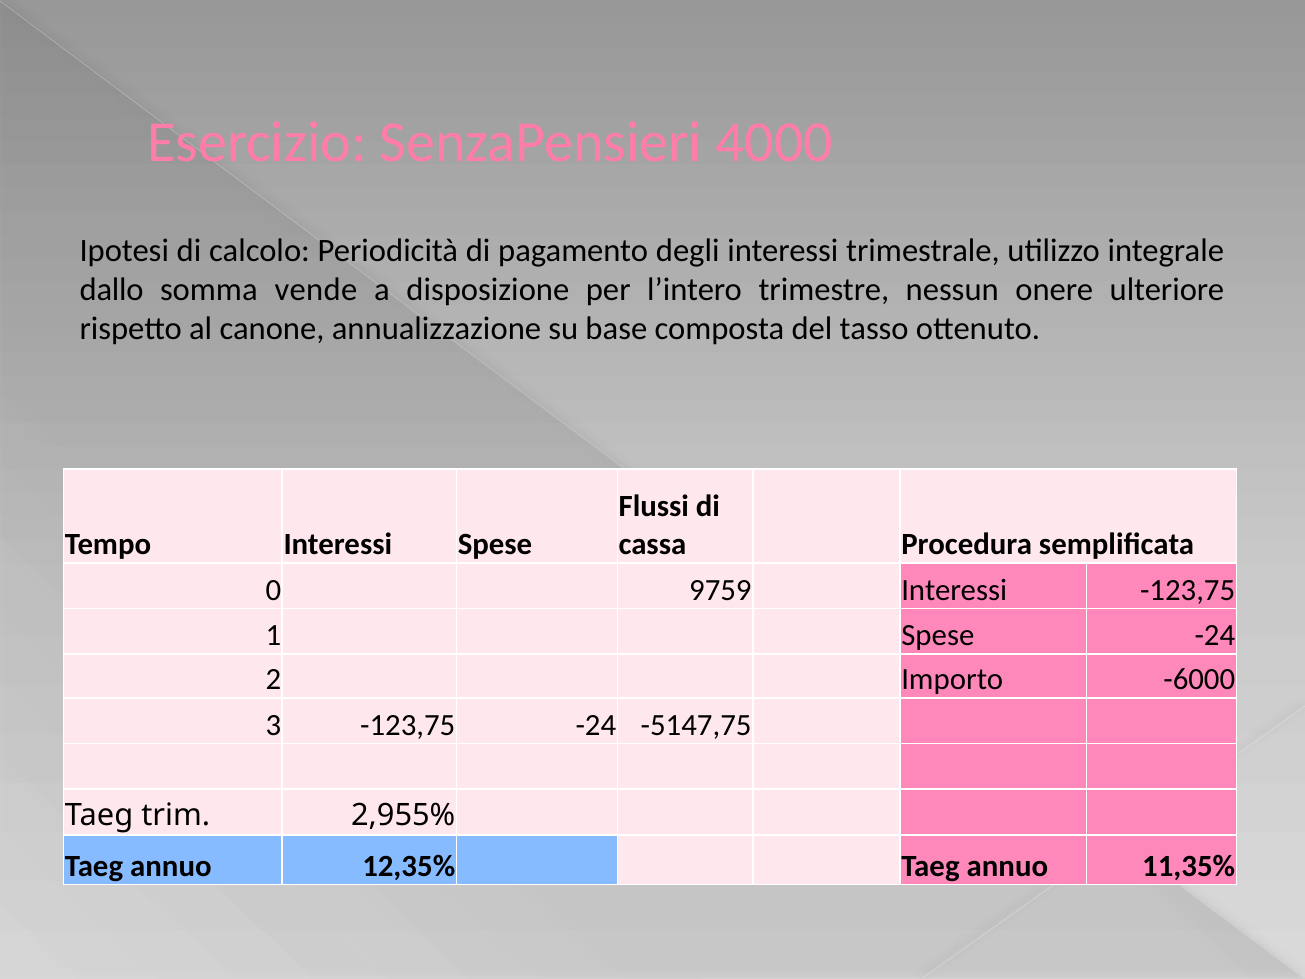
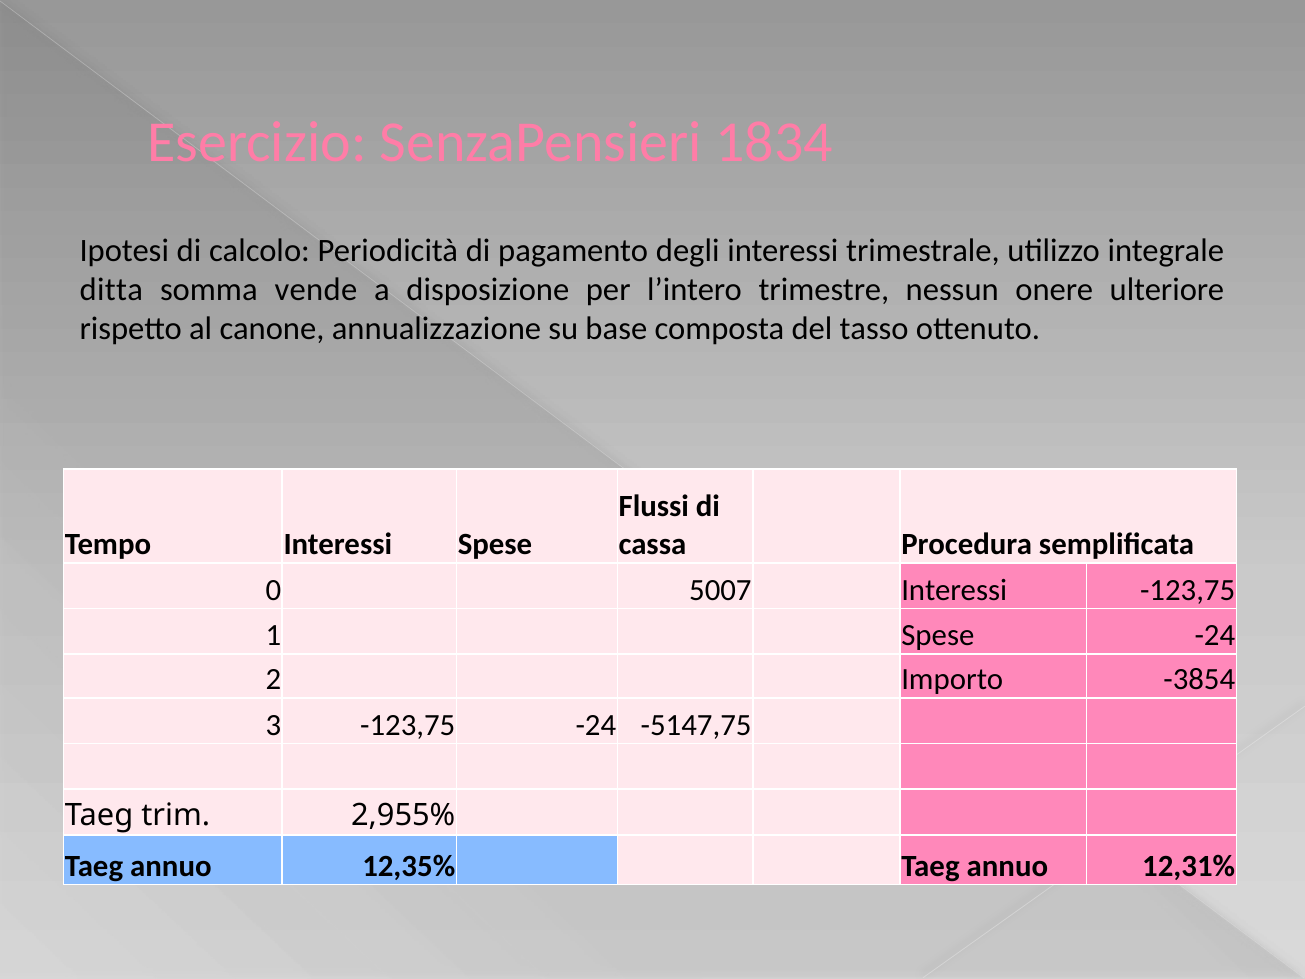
4000: 4000 -> 1834 (774, 142)
dallo: dallo -> ditta (111, 290)
9759: 9759 -> 5007 (720, 590)
-6000: -6000 -> -3854 (1199, 679)
11,35%: 11,35% -> 12,31% (1189, 866)
